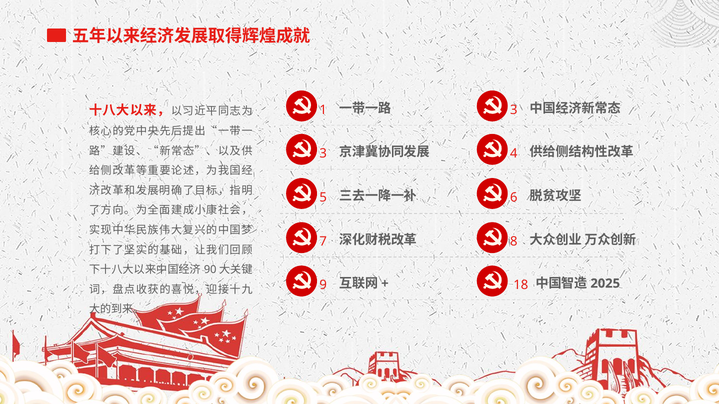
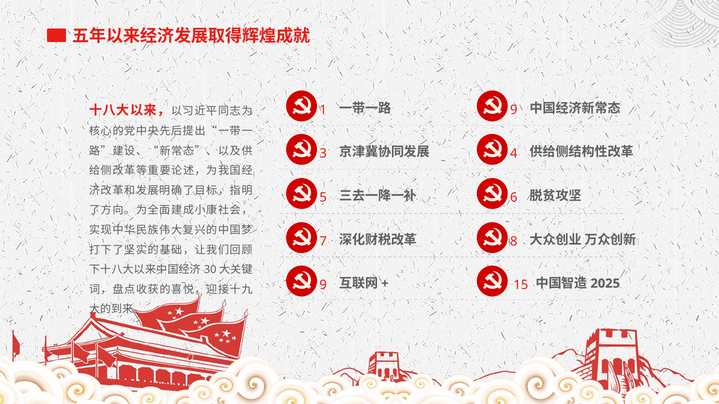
3: 3 -> 9 (514, 110)
90: 90 -> 30 (210, 270)
18: 18 -> 15 (521, 285)
